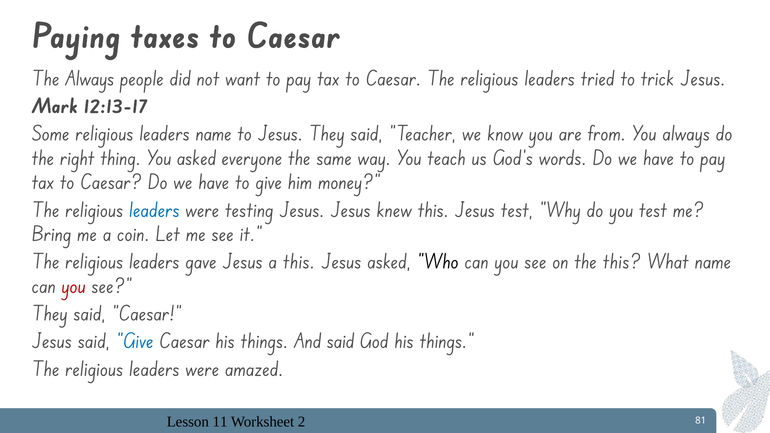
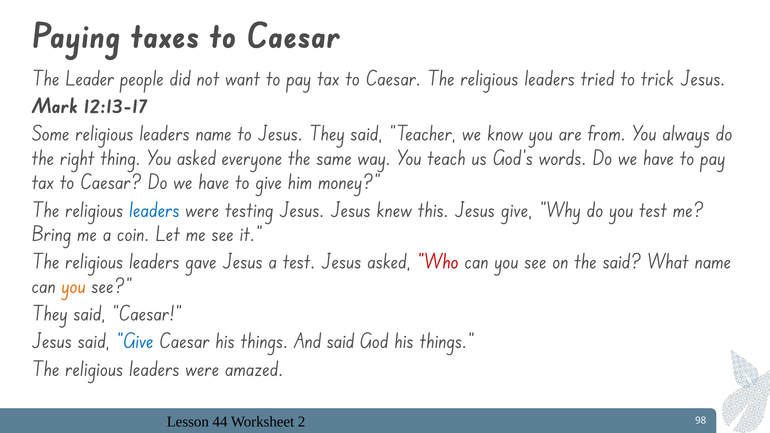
The Always: Always -> Leader (90, 79)
Jesus test: test -> give (517, 210)
a this: this -> test (299, 262)
Who colour: black -> red (438, 262)
the this: this -> said (622, 262)
you colour: red -> orange (74, 287)
11: 11 -> 44 (220, 422)
81: 81 -> 98 (701, 421)
